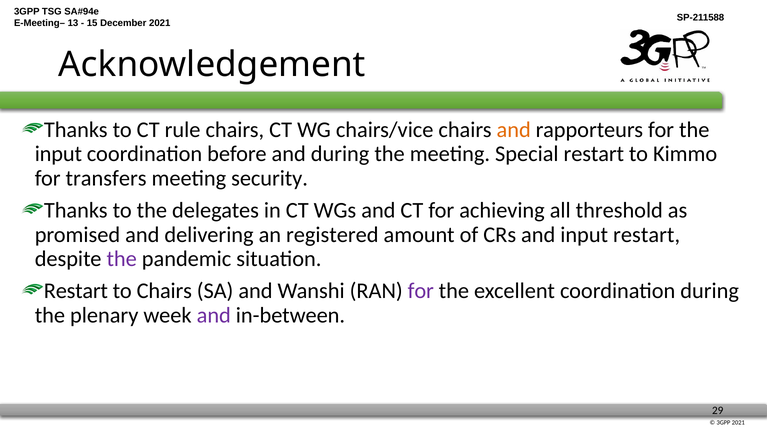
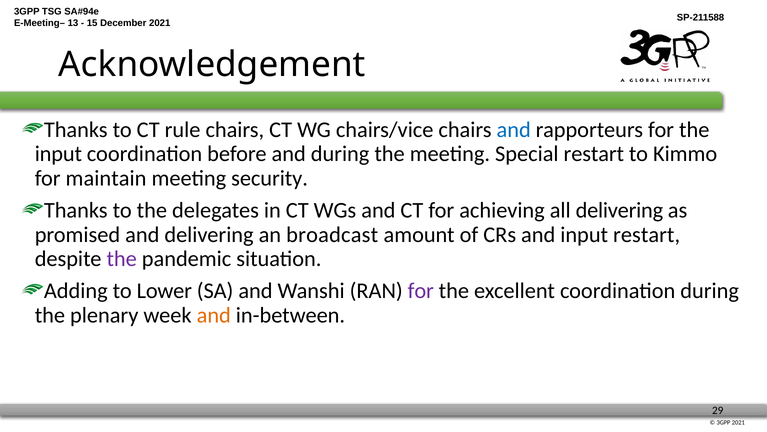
and colour: orange -> blue (514, 130)
transfers: transfers -> maintain (106, 178)
all threshold: threshold -> delivering (619, 210)
registered: registered -> broadcast (332, 234)
Restart: Restart -> Adding (76, 291)
to Chairs: Chairs -> Lower (164, 291)
and colour: purple -> orange (214, 315)
